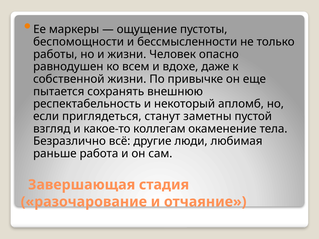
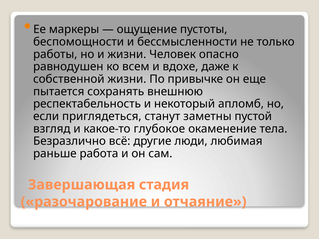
коллегам: коллегам -> глубокое (159, 129)
